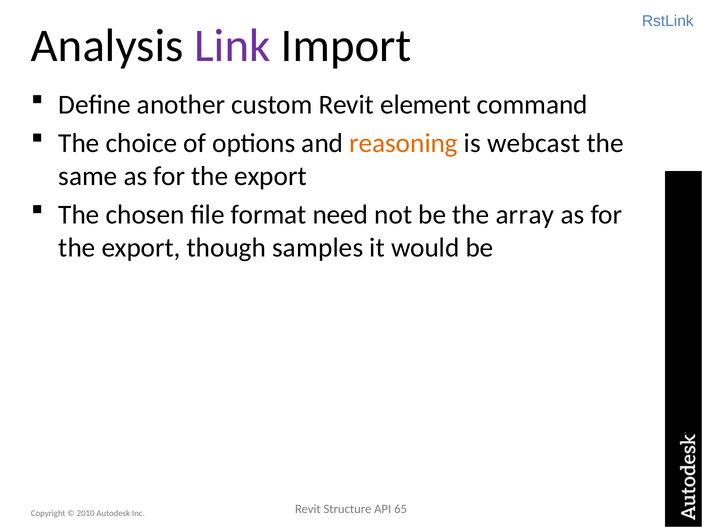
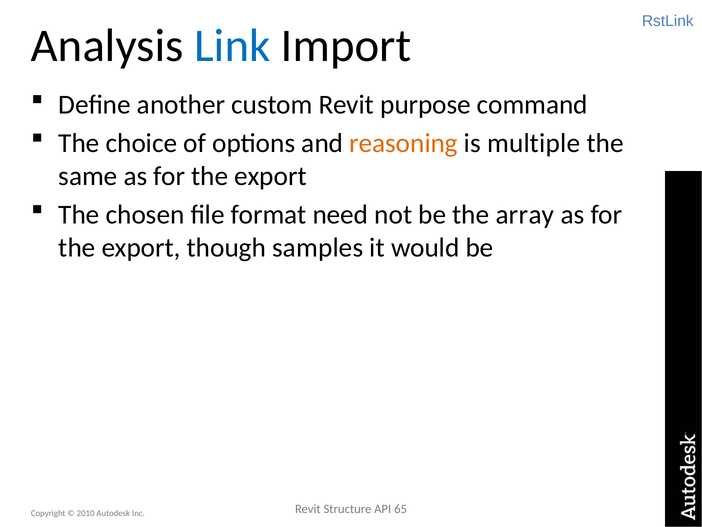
Link colour: purple -> blue (232, 46)
element: element -> purpose (426, 104)
webcast: webcast -> multiple (534, 143)
